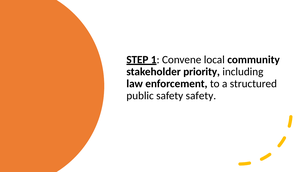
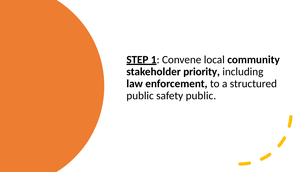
safety safety: safety -> public (201, 96)
